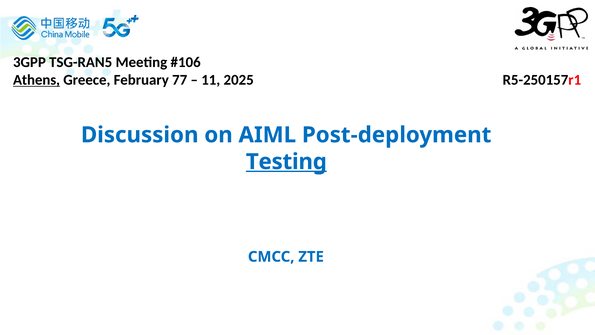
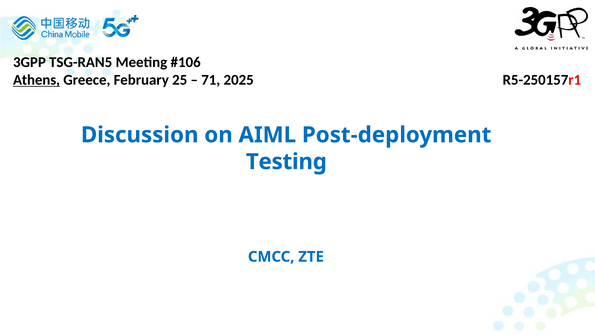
77: 77 -> 25 (180, 80)
11: 11 -> 71 (211, 80)
Testing underline: present -> none (286, 162)
